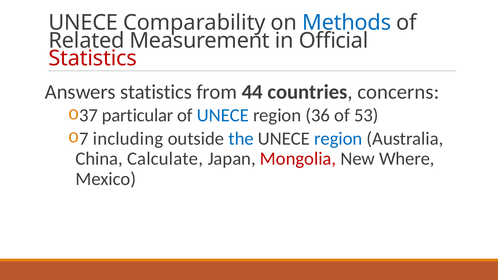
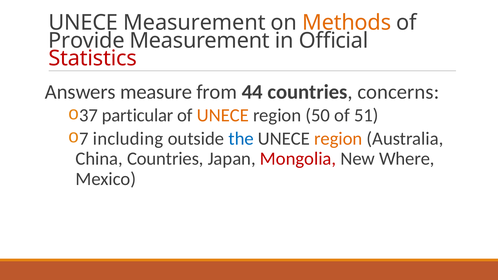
UNECE Comparability: Comparability -> Measurement (194, 23)
Methods colour: blue -> orange (347, 23)
Related: Related -> Provide (87, 41)
Answers statistics: statistics -> measure (156, 92)
UNECE colour: blue -> orange (223, 115)
36: 36 -> 50 (318, 115)
53: 53 -> 51 (366, 115)
region colour: blue -> orange (338, 139)
China Calculate: Calculate -> Countries (165, 159)
